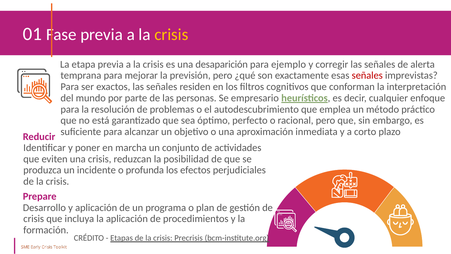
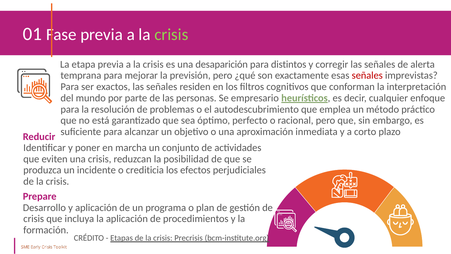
crisis colour: yellow -> light green (171, 34)
ejemplo: ejemplo -> distintos (289, 64)
profunda: profunda -> crediticia (145, 170)
